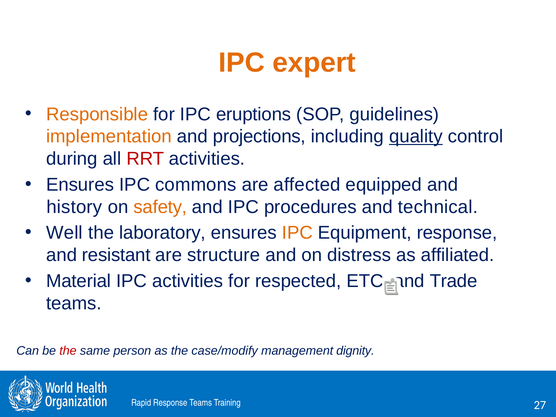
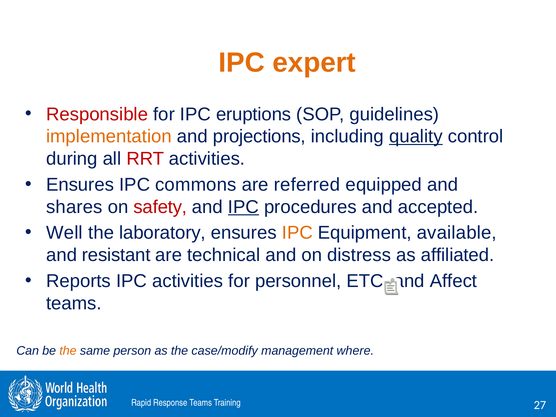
Responsible colour: orange -> red (97, 114)
affected: affected -> referred (307, 185)
history: history -> shares (74, 207)
safety colour: orange -> red (160, 207)
IPC underline: none -> present (243, 207)
technical: technical -> accepted (438, 207)
Equipment response: response -> available (457, 233)
structure: structure -> technical (224, 255)
Material: Material -> Reports (79, 281)
respected: respected -> personnel (298, 281)
Trade: Trade -> Affect (453, 281)
the colour: red -> orange (68, 351)
dignity: dignity -> where (355, 351)
